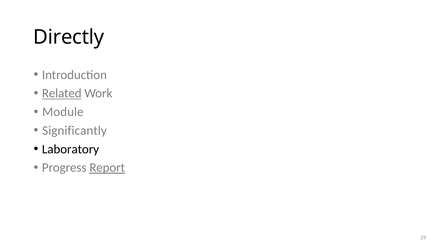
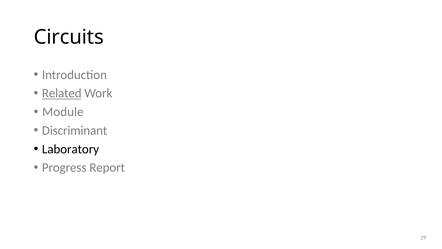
Directly: Directly -> Circuits (69, 37)
Significantly: Significantly -> Discriminant (75, 130)
Report underline: present -> none (107, 167)
